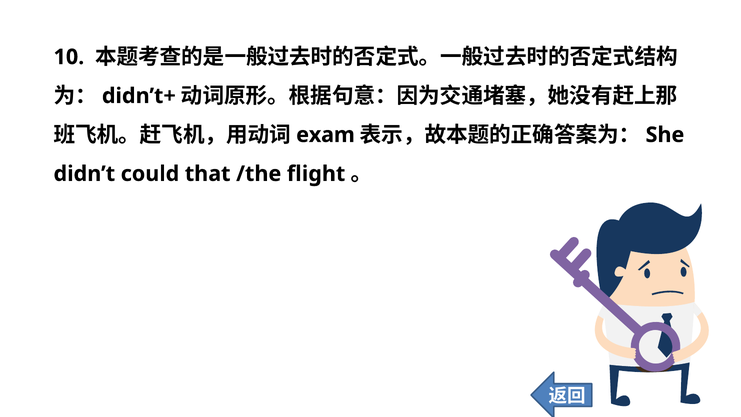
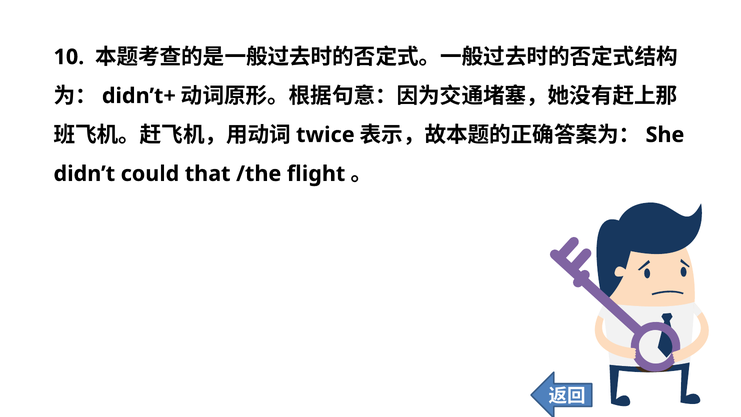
exam: exam -> twice (325, 135)
